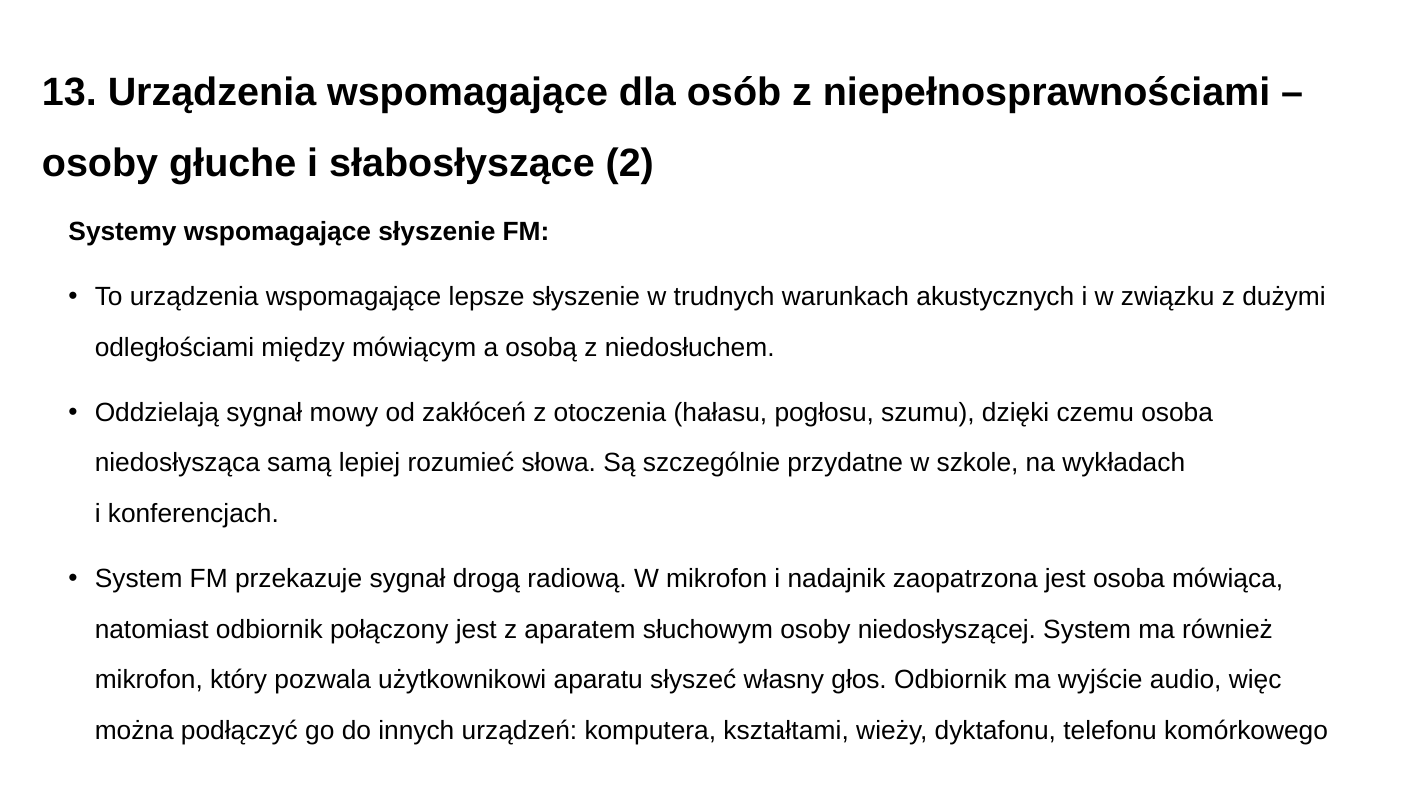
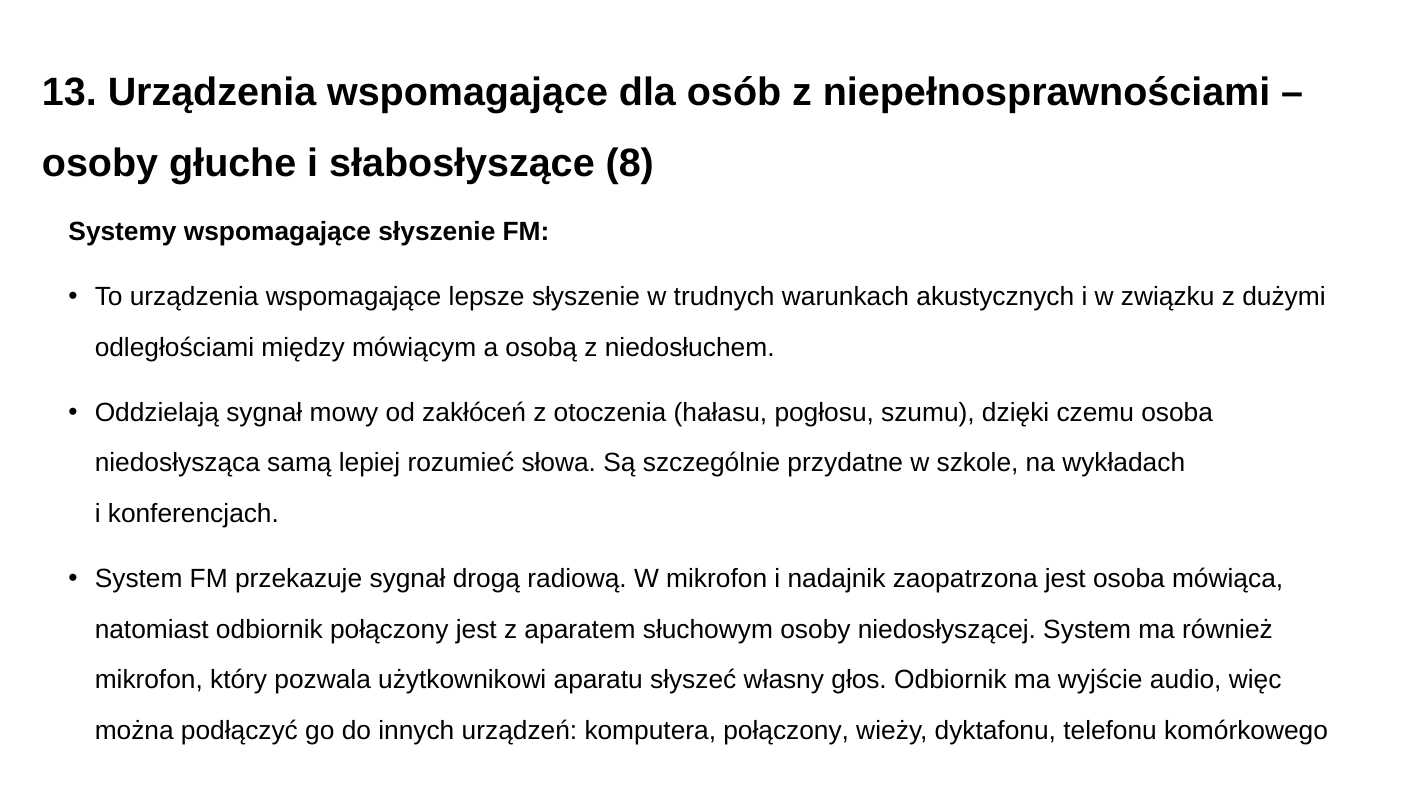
2: 2 -> 8 (630, 164)
komputera kształtami: kształtami -> połączony (786, 730)
